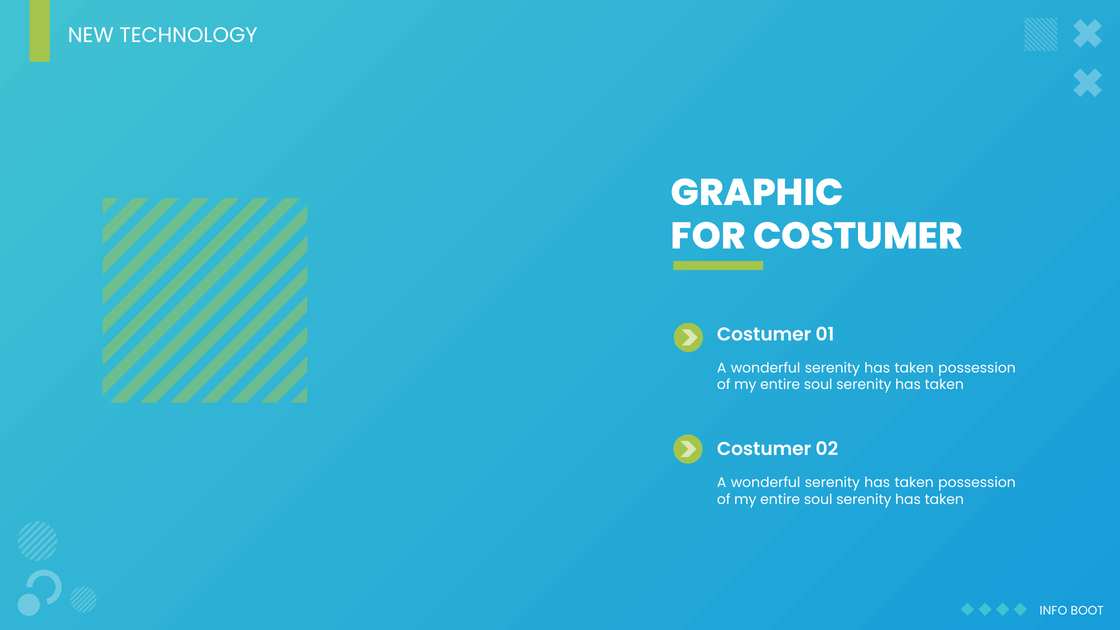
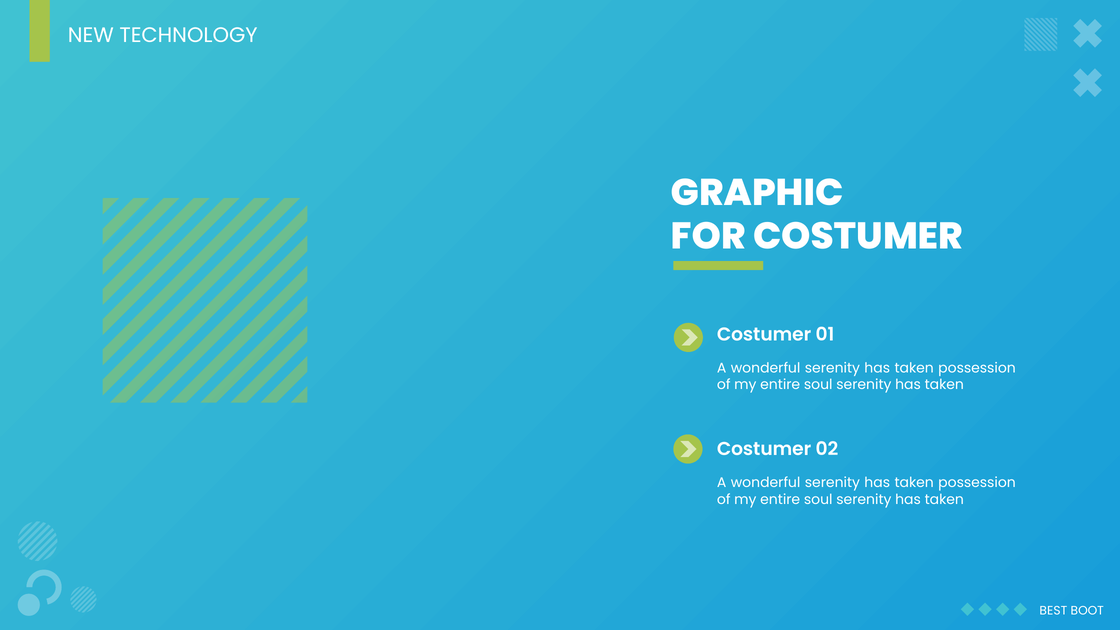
INFO: INFO -> BEST (1053, 611)
